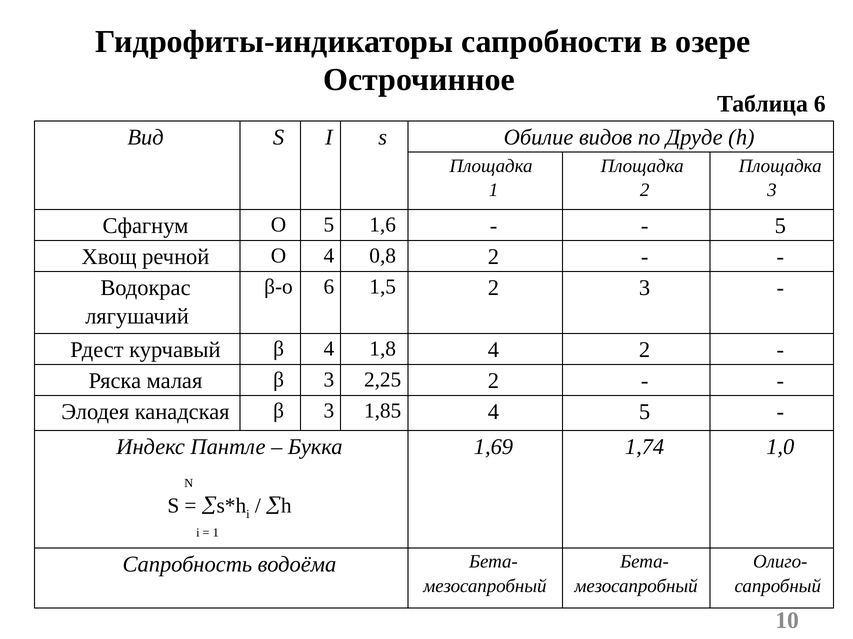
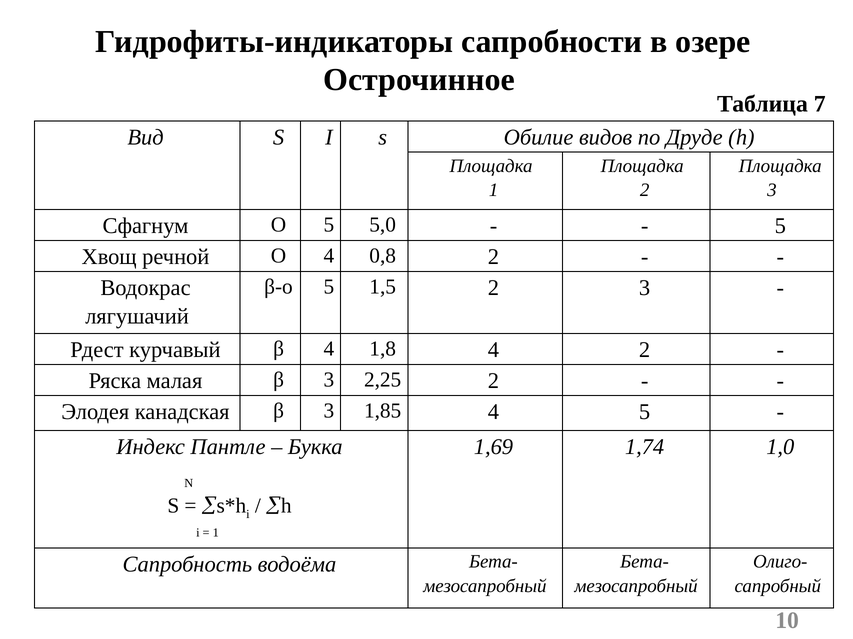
Таблица 6: 6 -> 7 (820, 104)
1,6: 1,6 -> 5,0 (383, 225)
β-o 6: 6 -> 5 (329, 287)
